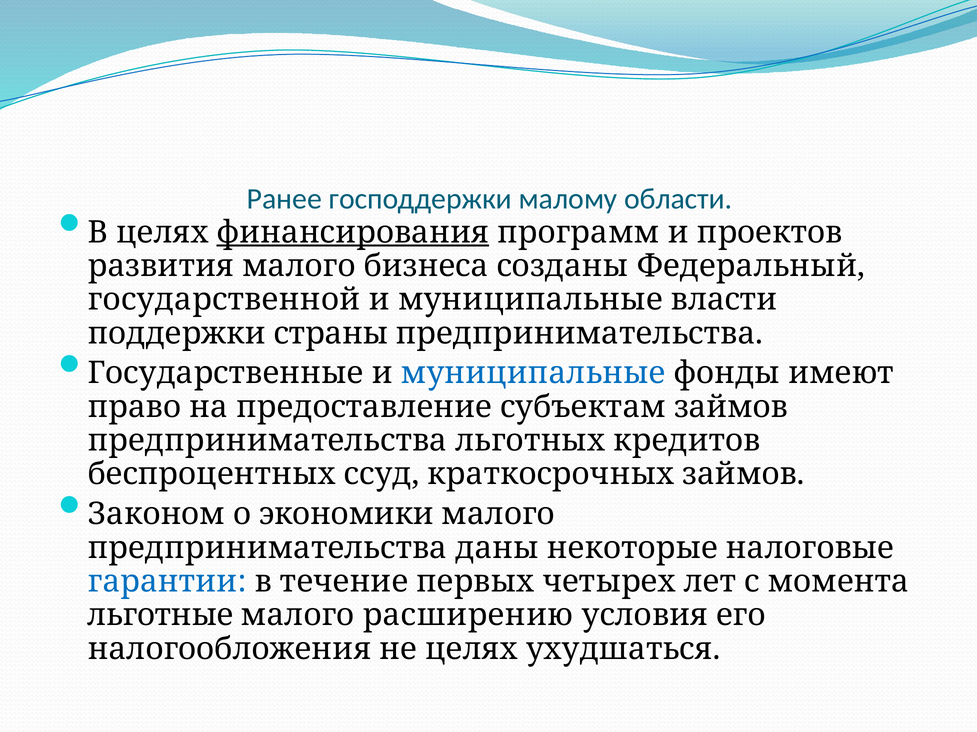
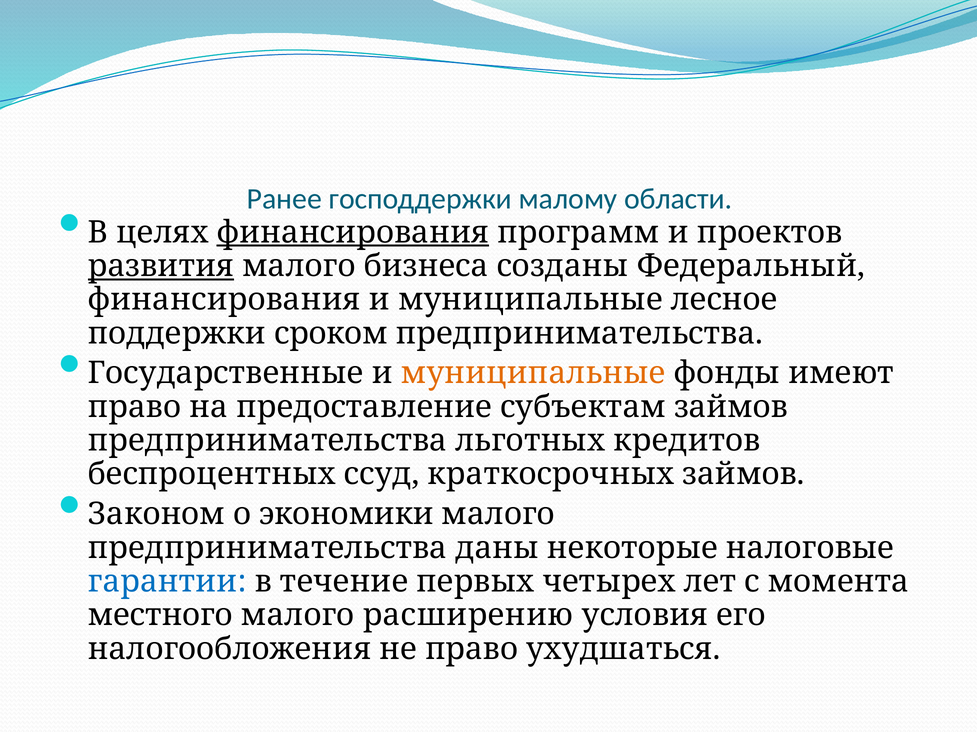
развития underline: none -> present (161, 266)
государственной: государственной -> финансирования (224, 300)
власти: власти -> лесное (724, 300)
страны: страны -> сроком (331, 334)
муниципальные colour: blue -> orange (533, 374)
льготные: льготные -> местного (160, 616)
не целях: целях -> право (472, 649)
